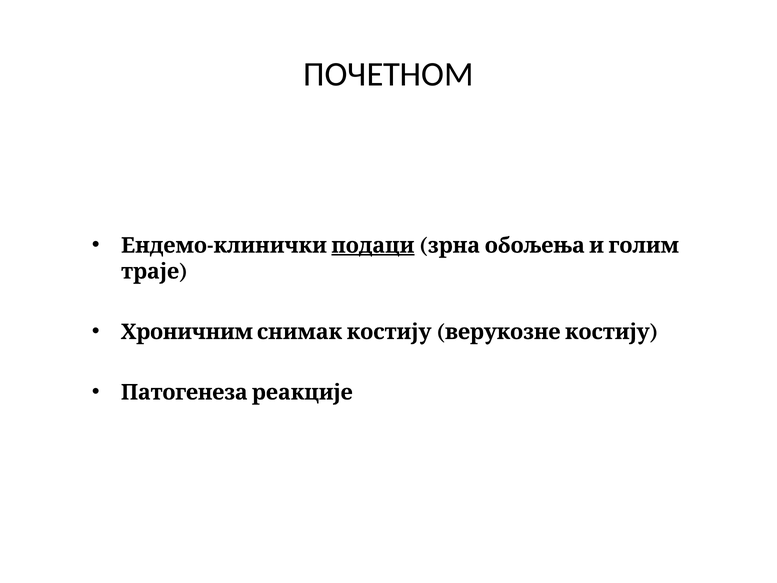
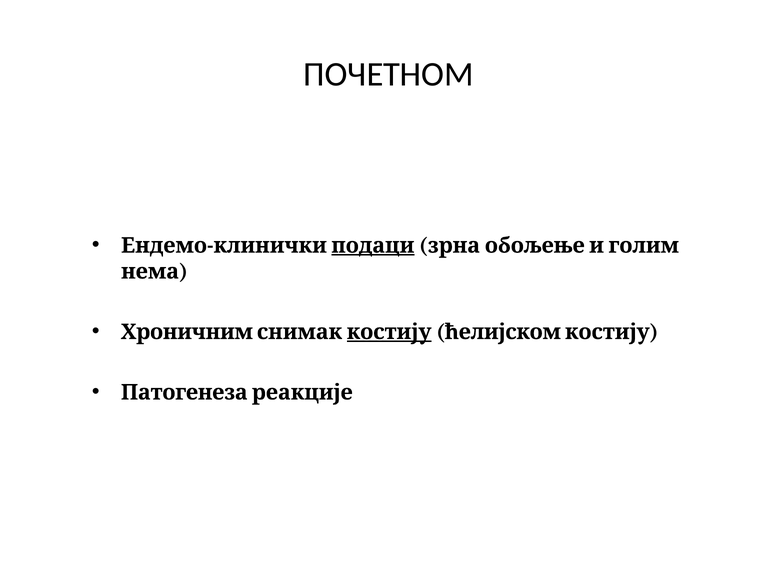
обољења: обољења -> обољење (535, 245)
траје: траје -> нема (150, 271)
костију underline: none -> present (389, 332)
верукозне: верукозне -> ћелијском (503, 332)
